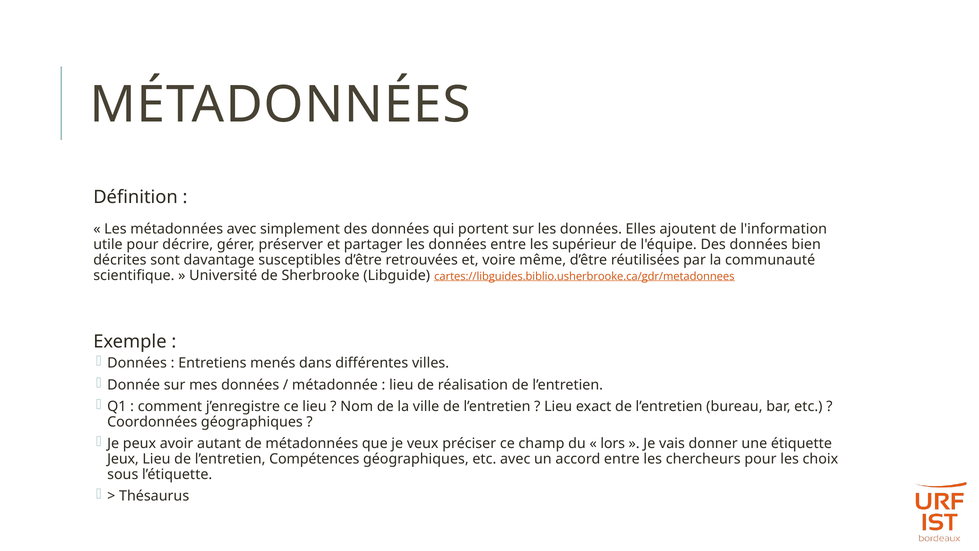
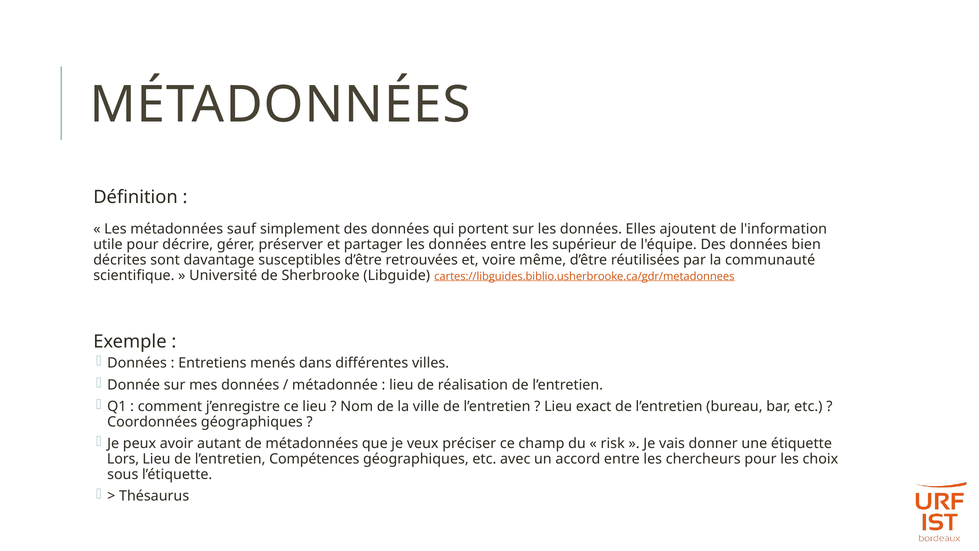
métadonnées avec: avec -> sauf (241, 229)
lors: lors -> risk (613, 443)
Jeux: Jeux -> Lors (123, 459)
